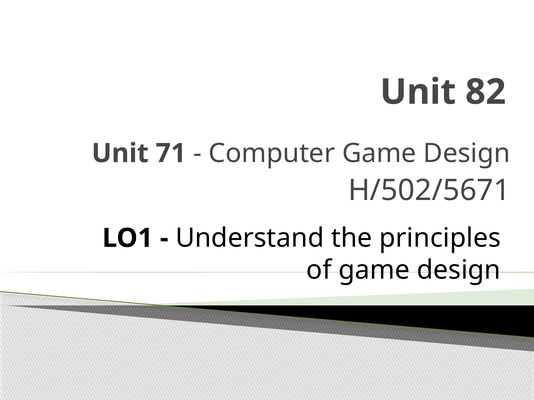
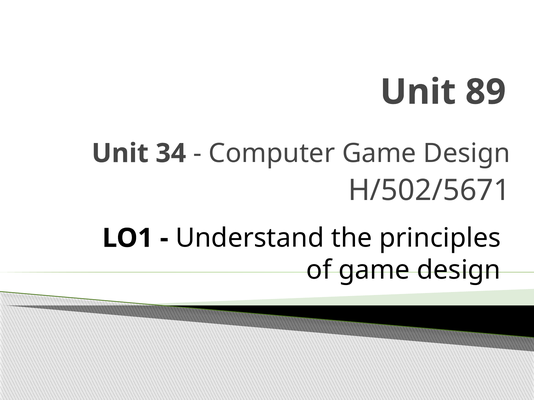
82: 82 -> 89 (486, 92)
71: 71 -> 34 (171, 153)
